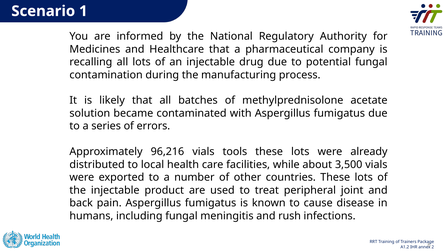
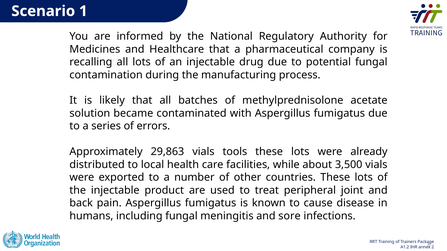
96,216: 96,216 -> 29,863 (167, 152)
rush: rush -> sore (290, 216)
